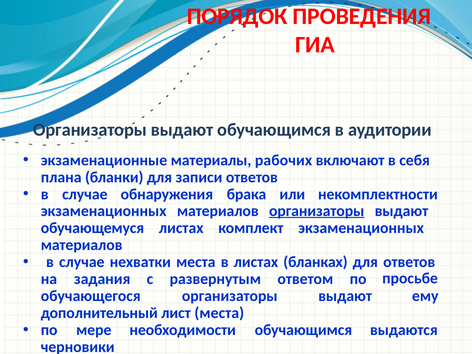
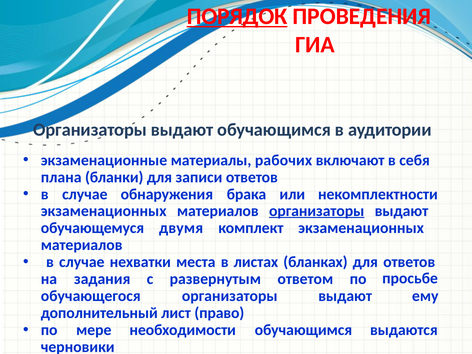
ПОРЯДОК underline: none -> present (237, 16)
обучающемуся листах: листах -> двумя (181, 228)
лист места: места -> право (219, 313)
